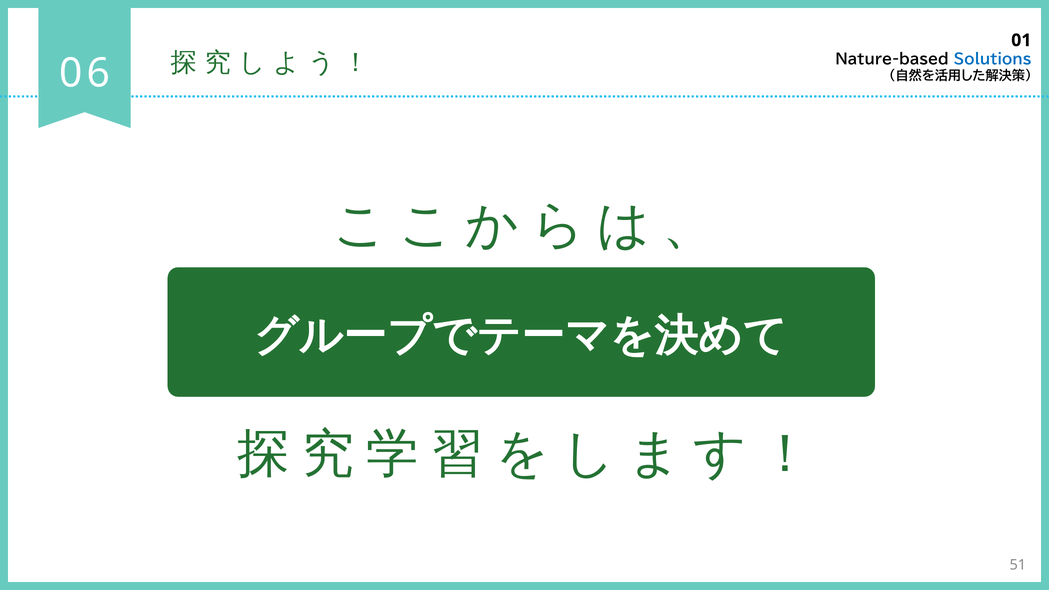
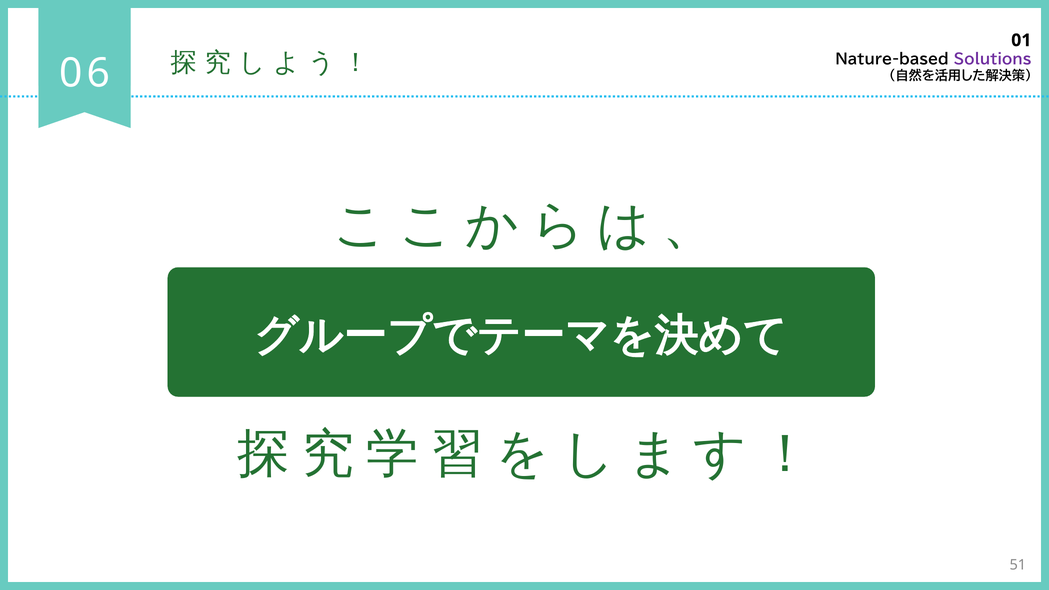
Solutions colour: blue -> purple (993, 59)
